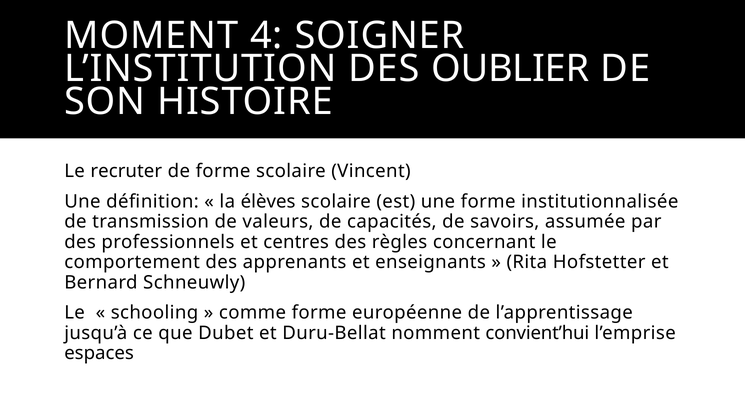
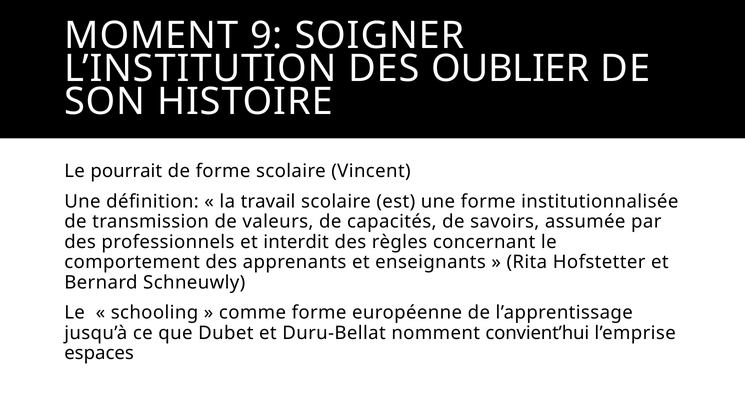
4: 4 -> 9 (266, 36)
recruter: recruter -> pourrait (126, 171)
élèves: élèves -> travail (268, 201)
centres: centres -> interdit (296, 242)
